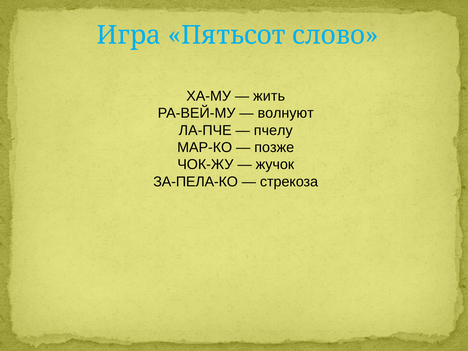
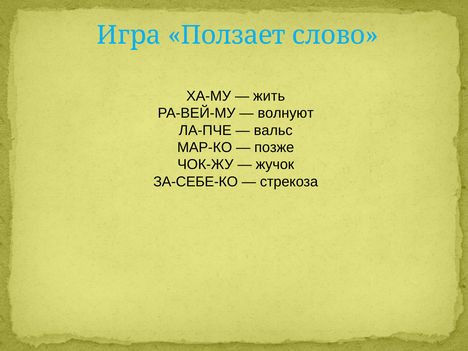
Пятьсот: Пятьсот -> Ползает (227, 35)
пчелу: пчелу -> вальс (273, 130)
ЗА-ПЕЛА-КО: ЗА-ПЕЛА-КО -> ЗА-СЕБЕ-КО (196, 182)
